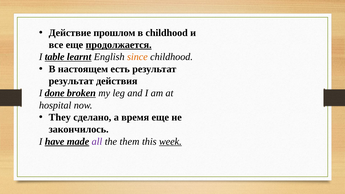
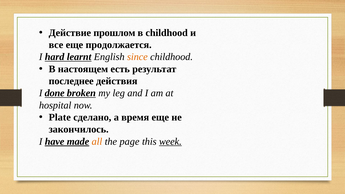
продолжается underline: present -> none (119, 45)
table: table -> hard (55, 57)
результат: результат -> последнее (71, 81)
They: They -> Plate (60, 117)
all colour: purple -> orange (97, 142)
them: them -> page (129, 142)
